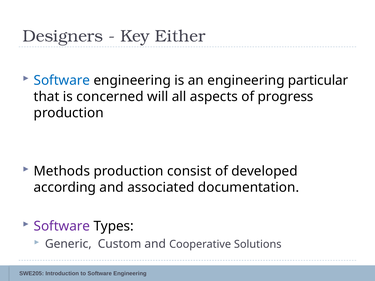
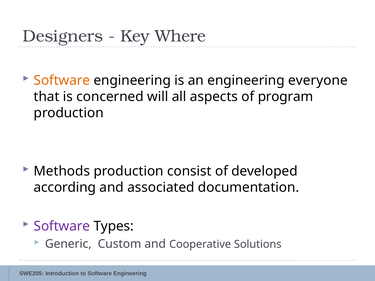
Either: Either -> Where (180, 36)
Software colour: blue -> orange (62, 80)
particular: particular -> everyone (318, 80)
progress: progress -> program (286, 97)
